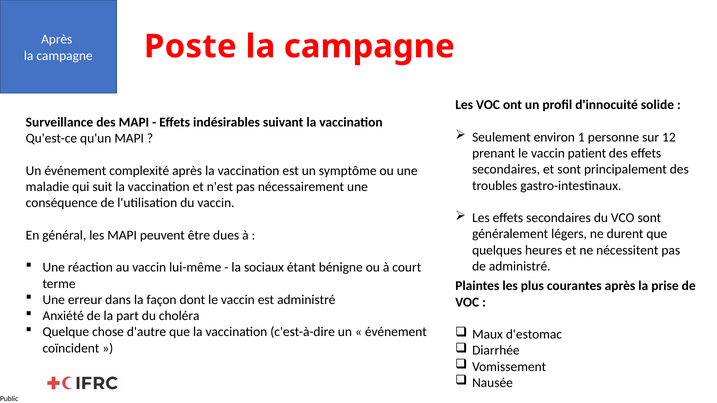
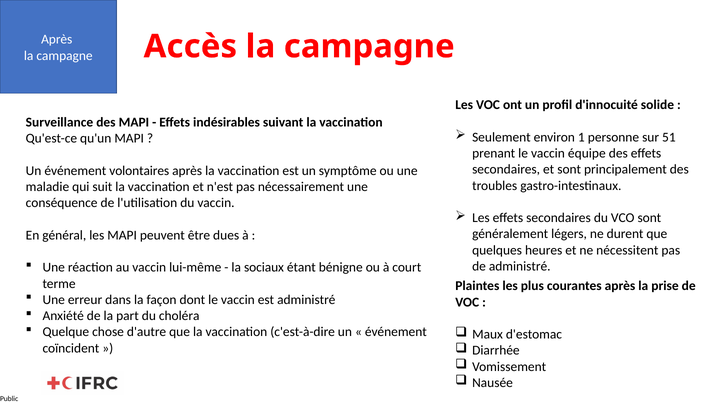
Poste: Poste -> Accès (190, 47)
12: 12 -> 51 (669, 137)
patient: patient -> équipe (587, 153)
complexité: complexité -> volontaires (139, 171)
